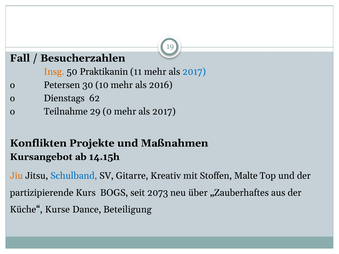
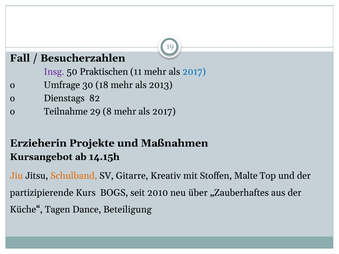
Insg colour: orange -> purple (54, 72)
Praktikanin: Praktikanin -> Praktischen (104, 72)
Petersen: Petersen -> Umfrage (62, 85)
10: 10 -> 18 (102, 85)
2016: 2016 -> 2013 (161, 85)
62: 62 -> 82 (95, 98)
0: 0 -> 8 (107, 112)
Konflikten: Konflikten -> Erzieherin (38, 143)
Schulband colour: blue -> orange (74, 176)
2073: 2073 -> 2010 (158, 193)
Kurse: Kurse -> Tagen (57, 210)
